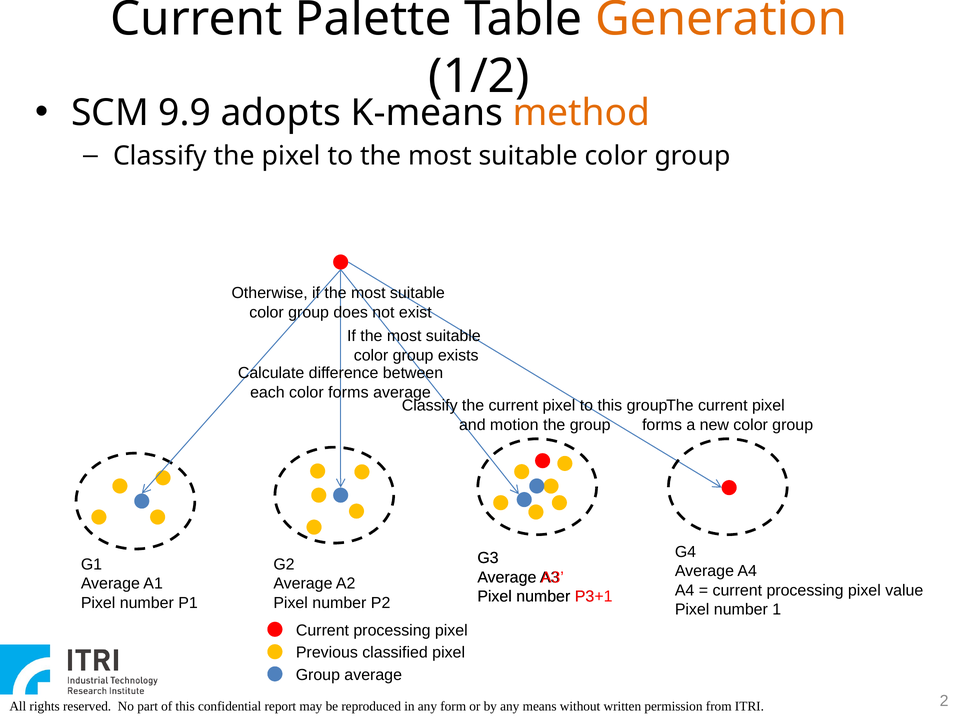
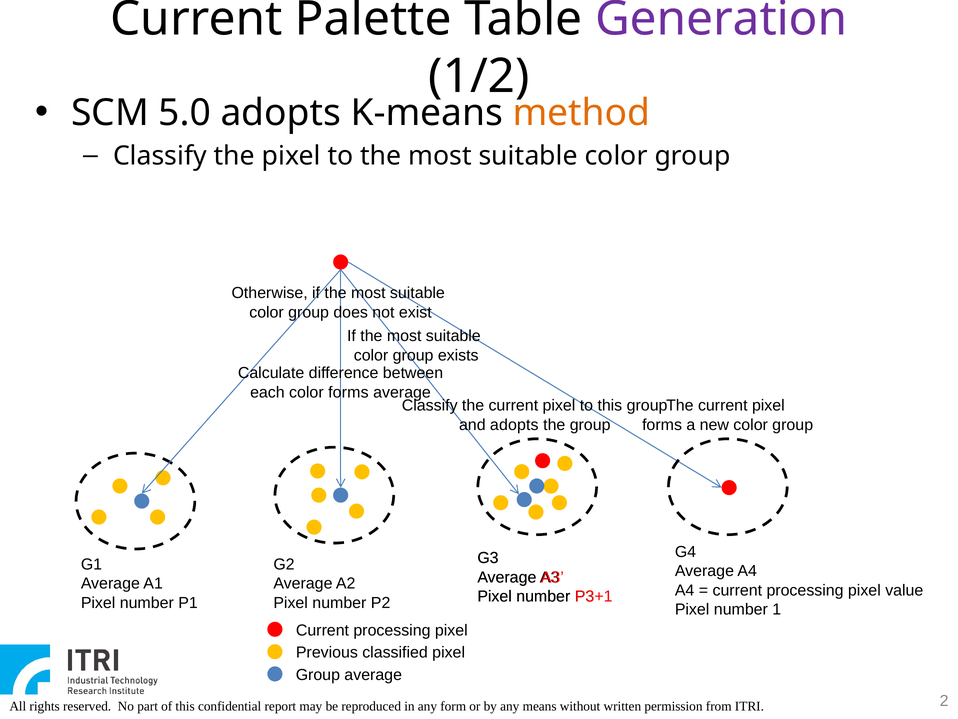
Generation colour: orange -> purple (721, 19)
9.9: 9.9 -> 5.0 (185, 113)
and motion: motion -> adopts (514, 425)
